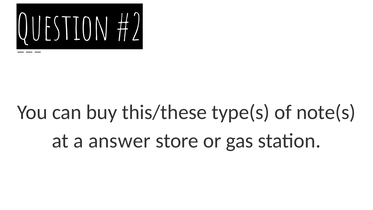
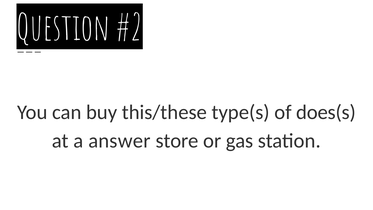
note(s: note(s -> does(s (326, 112)
